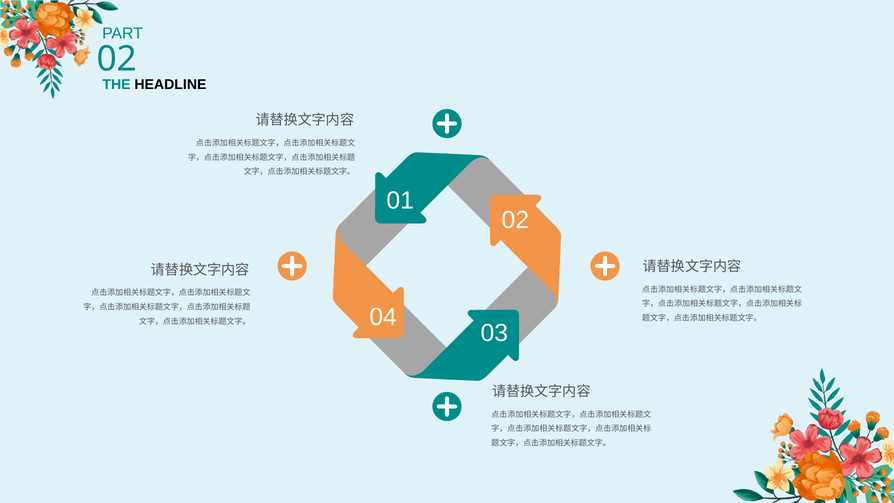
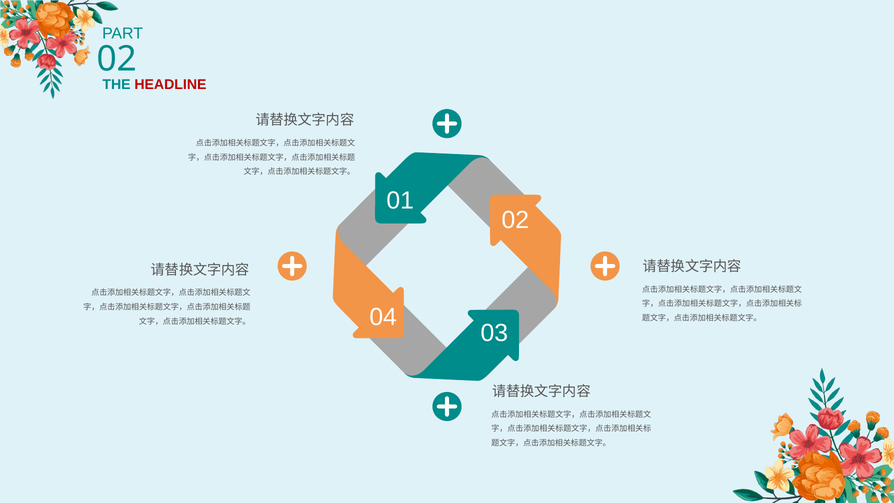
HEADLINE colour: black -> red (170, 85)
